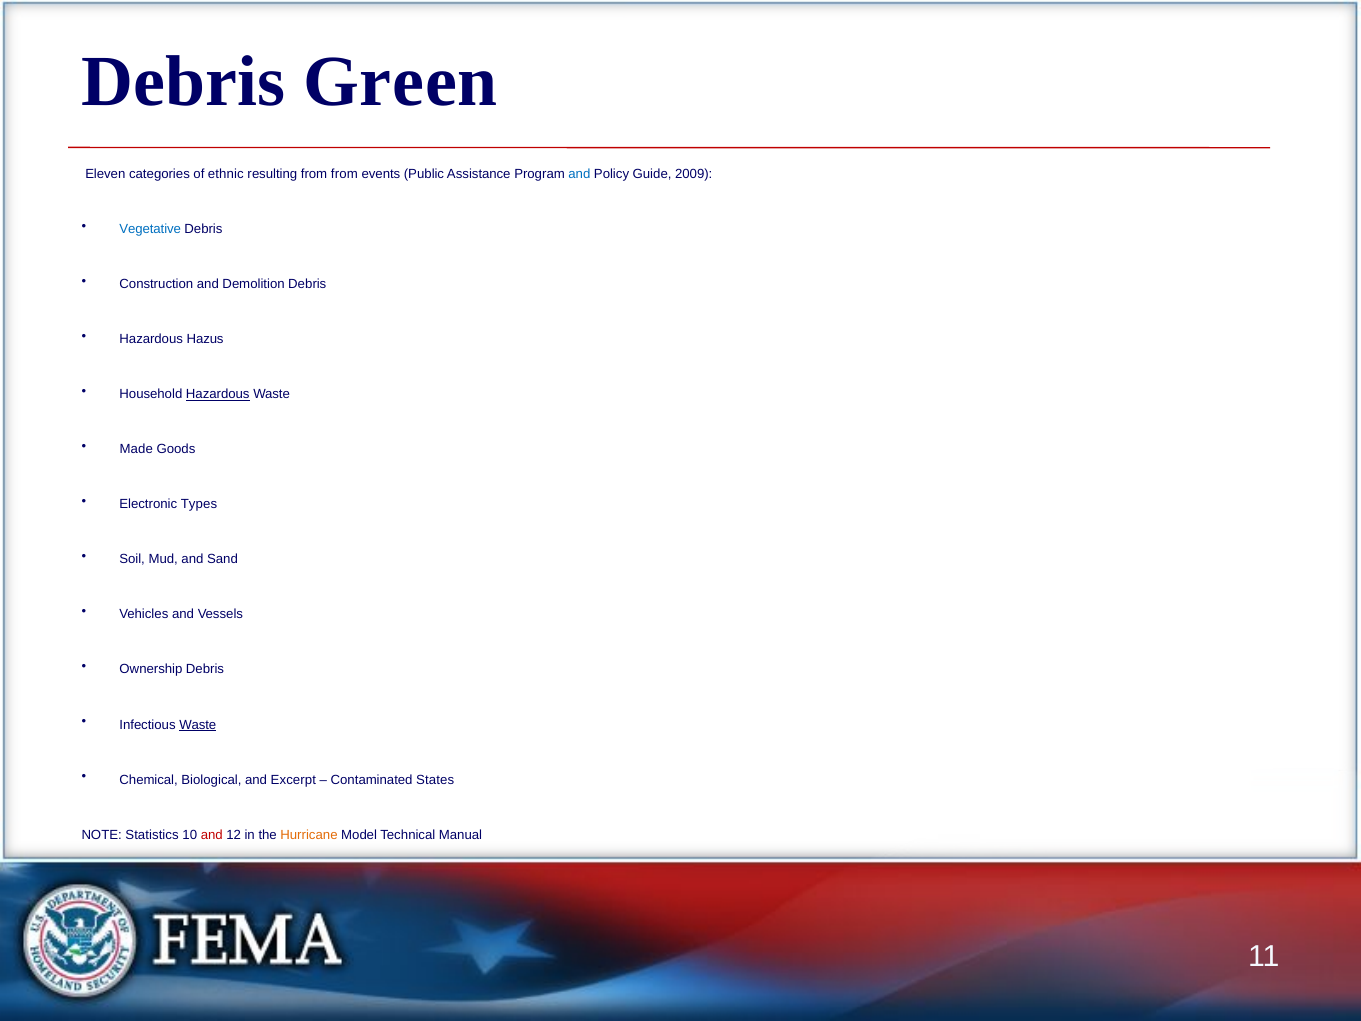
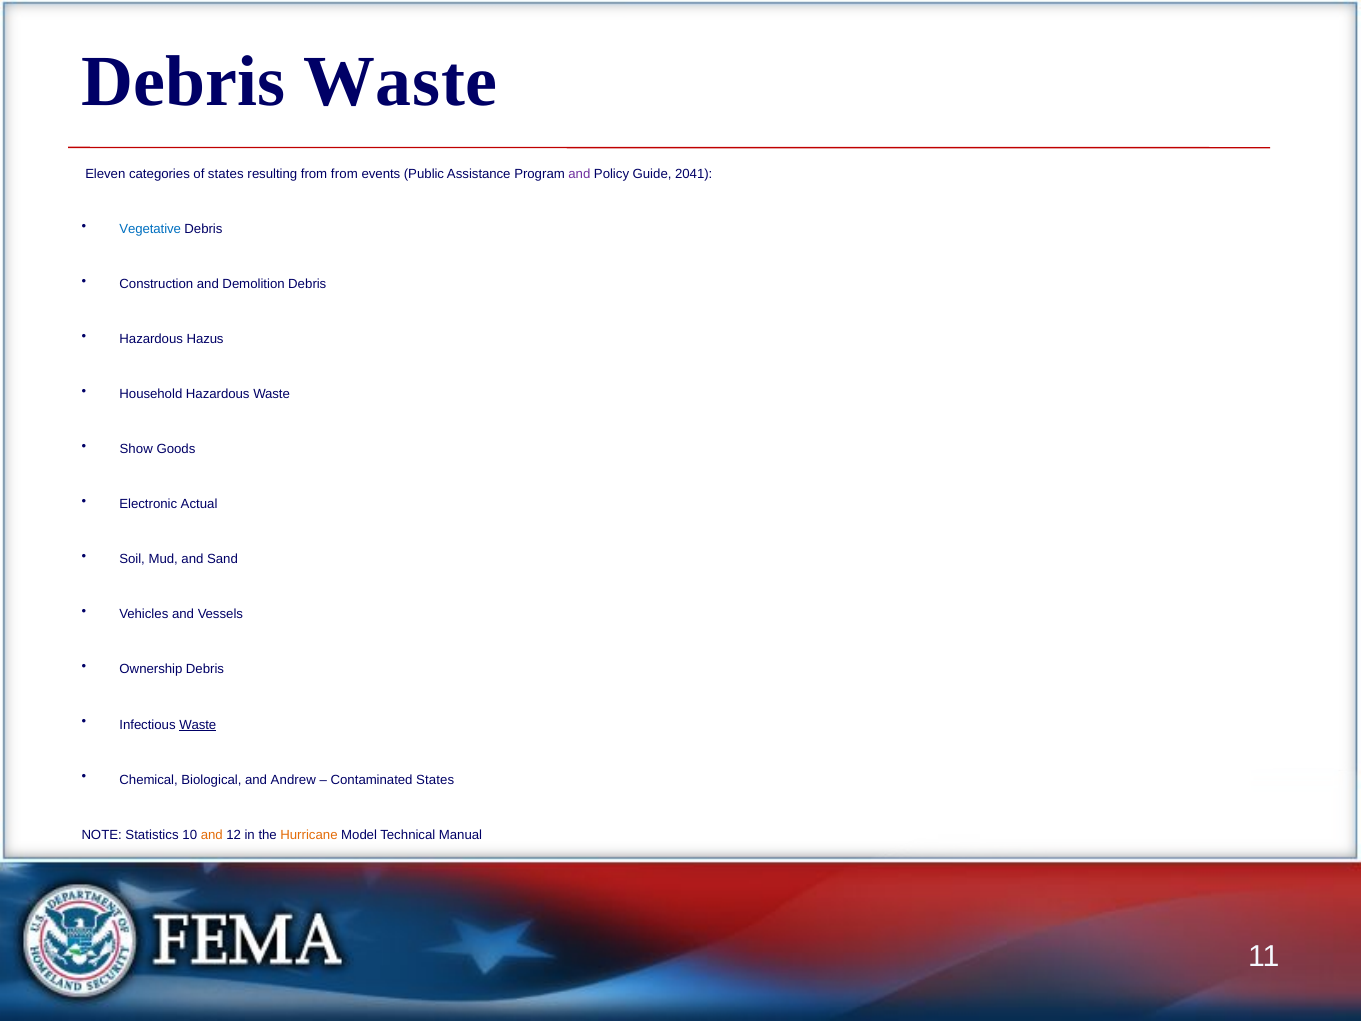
Debris Green: Green -> Waste (400, 82)
of ethnic: ethnic -> states (226, 174)
and colour: blue -> purple (579, 174)
2009: 2009 -> 2041 (694, 174)
Hazardous underline: present -> none (218, 394)
Made: Made -> Show (136, 449)
Types: Types -> Actual (199, 504)
Excerpt: Excerpt -> Andrew (293, 779)
and colour: red -> orange (212, 835)
